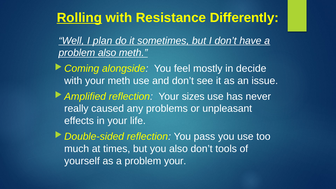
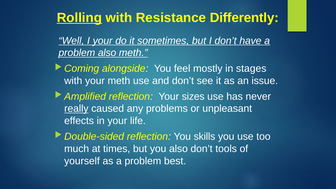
I plan: plan -> your (103, 41)
decide: decide -> stages (251, 69)
really underline: none -> present (76, 109)
pass: pass -> skills (205, 137)
problem your: your -> best (175, 161)
